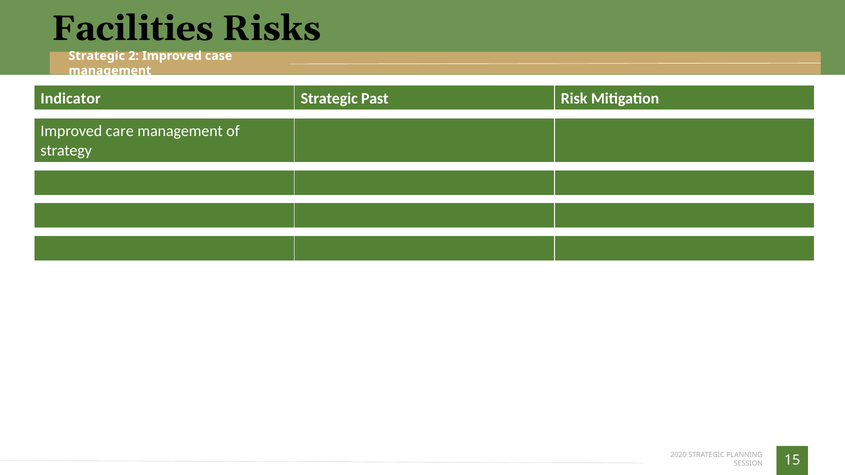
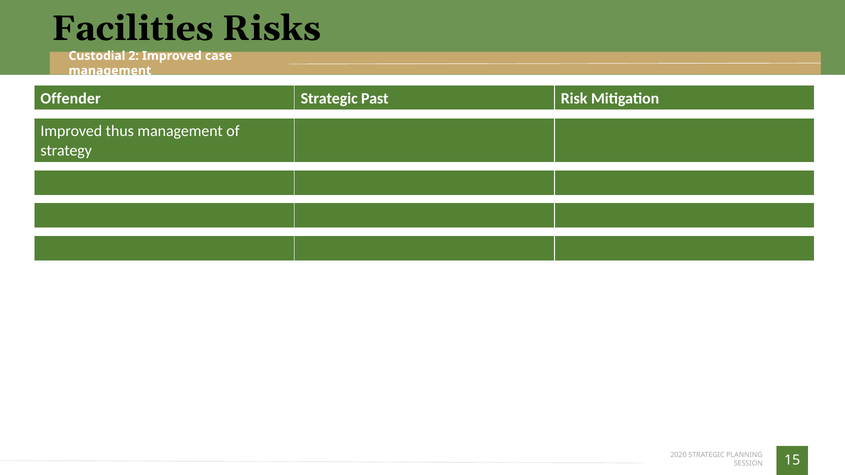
Strategic: Strategic -> Custodial (97, 56)
Indicator: Indicator -> Offender (71, 98)
care: care -> thus (120, 131)
